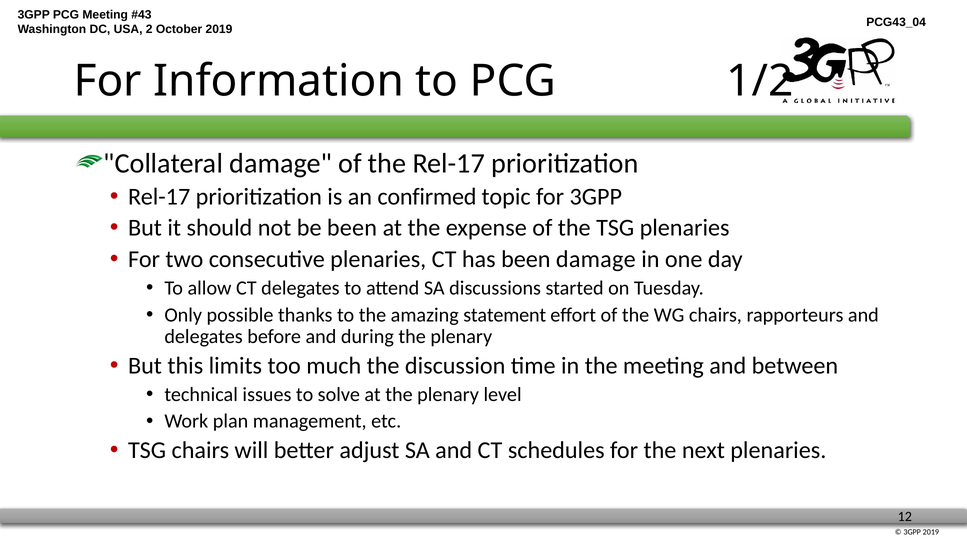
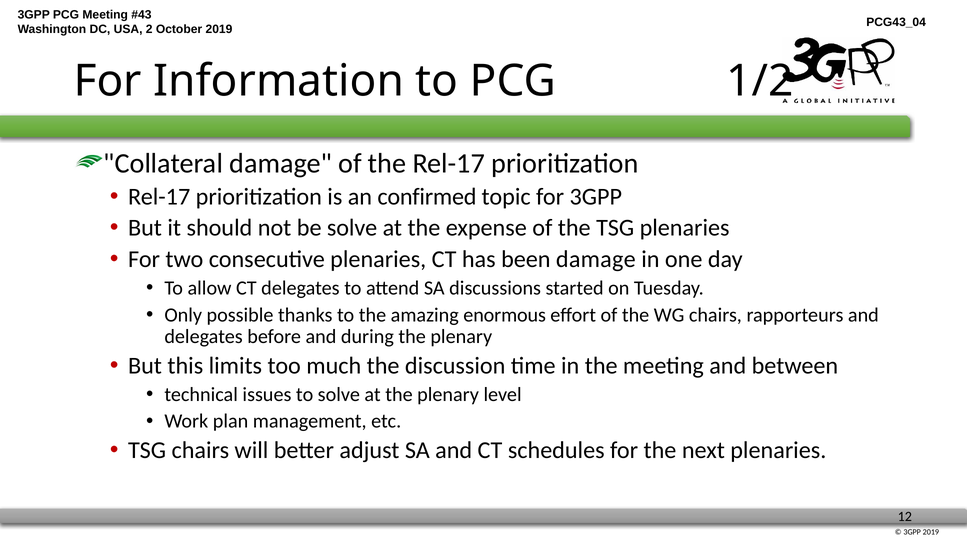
be been: been -> solve (352, 228)
statement: statement -> enormous (505, 315)
